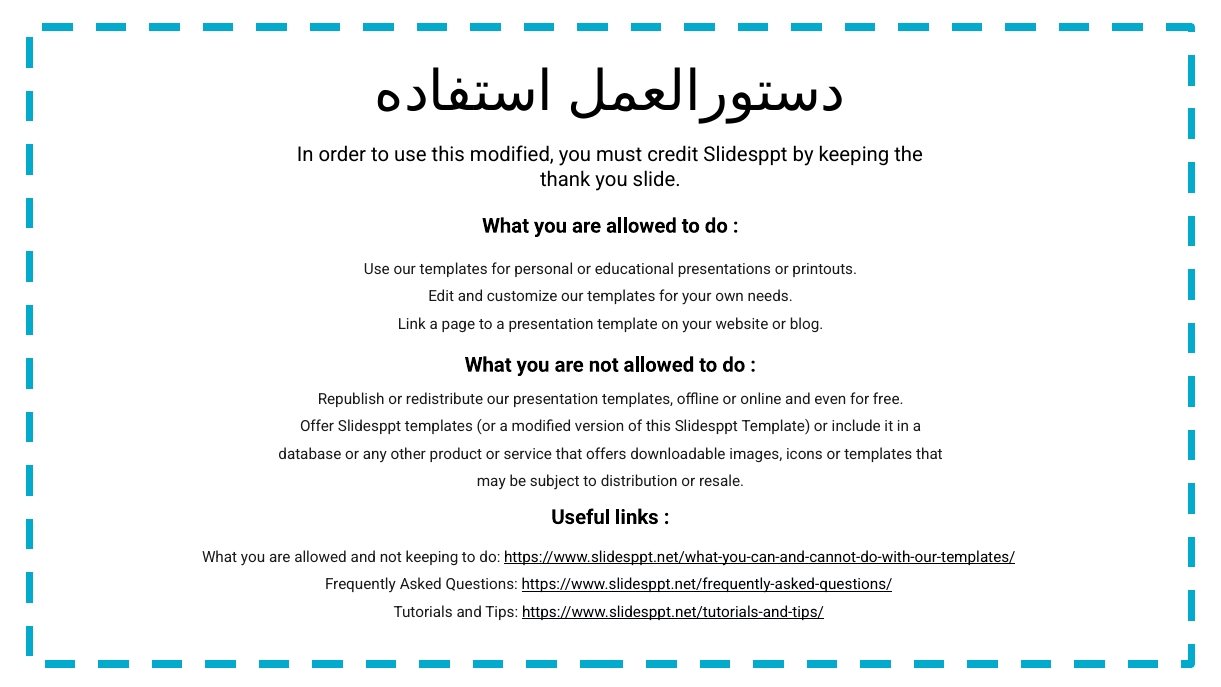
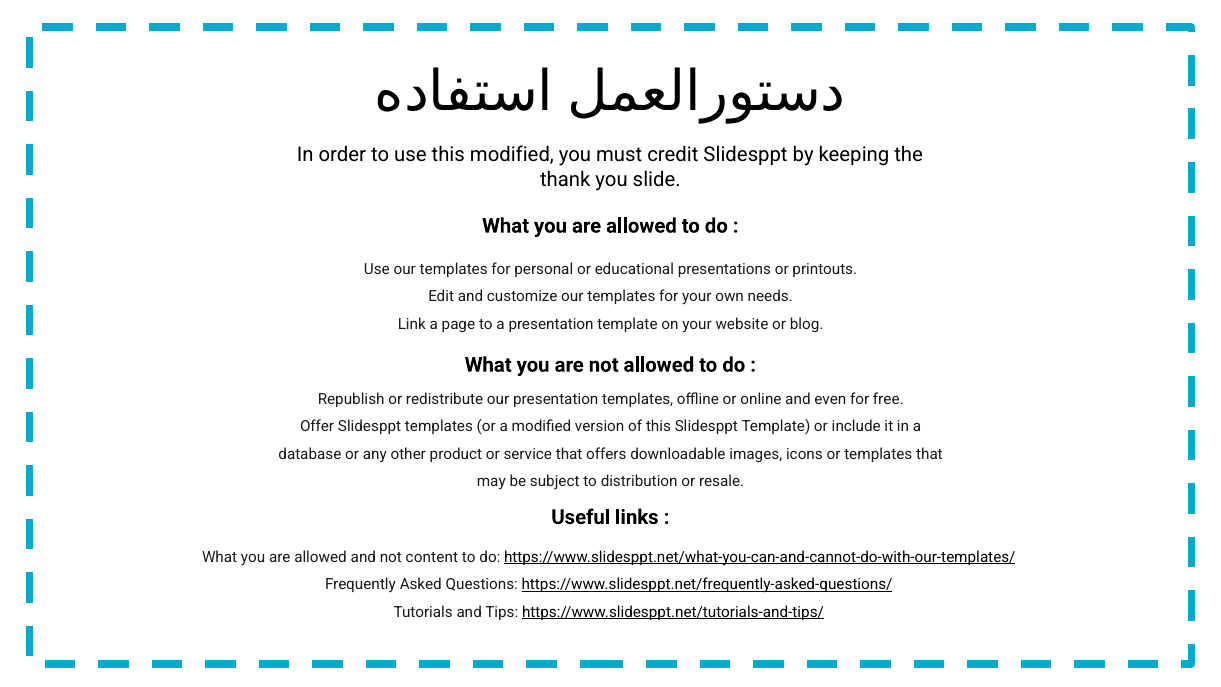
not keeping: keeping -> content (432, 557)
